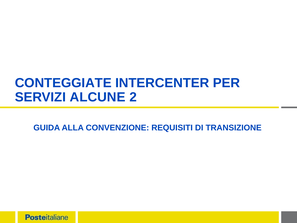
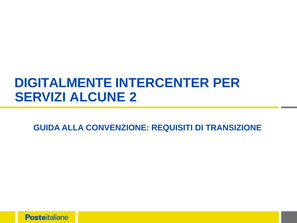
CONTEGGIATE: CONTEGGIATE -> DIGITALMENTE (63, 83)
